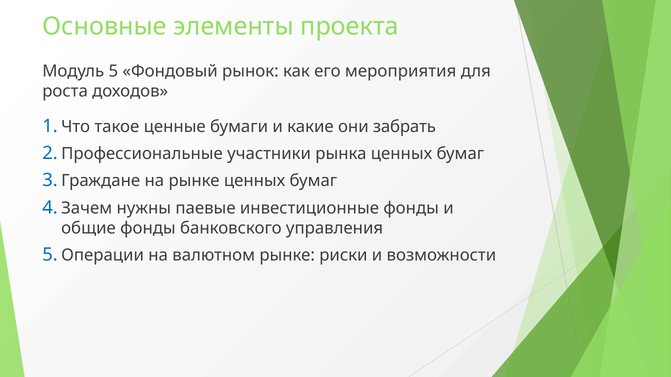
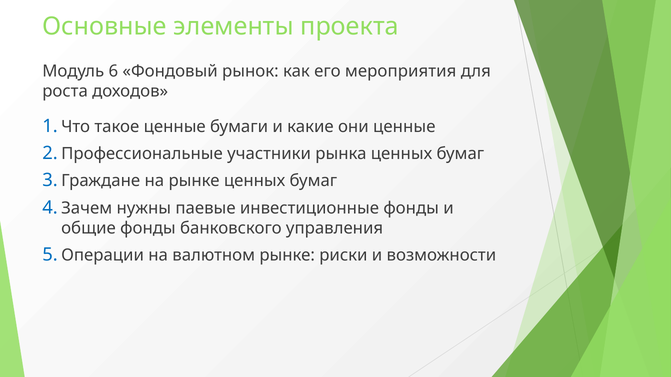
5: 5 -> 6 (113, 71)
они забрать: забрать -> ценные (404, 127)
